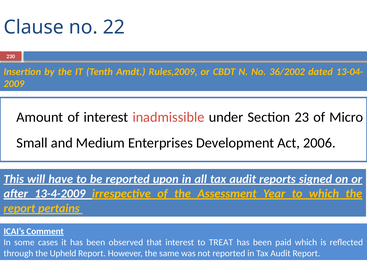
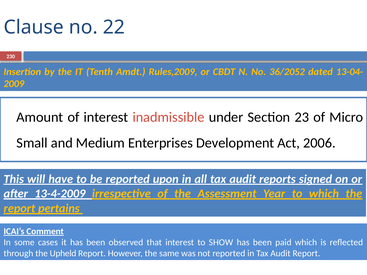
36/2002: 36/2002 -> 36/2052 (287, 72)
TREAT: TREAT -> SHOW (221, 243)
